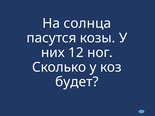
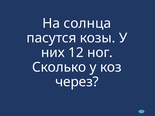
будет: будет -> через (77, 82)
